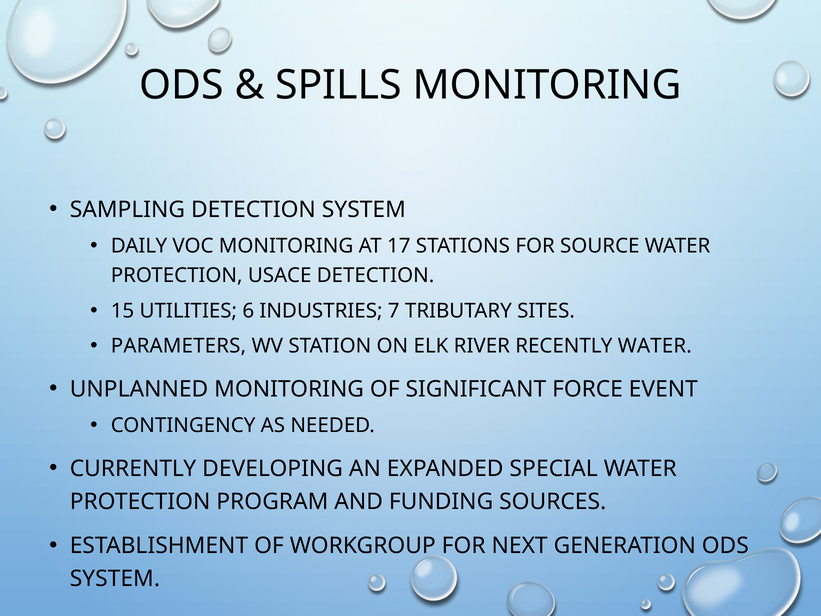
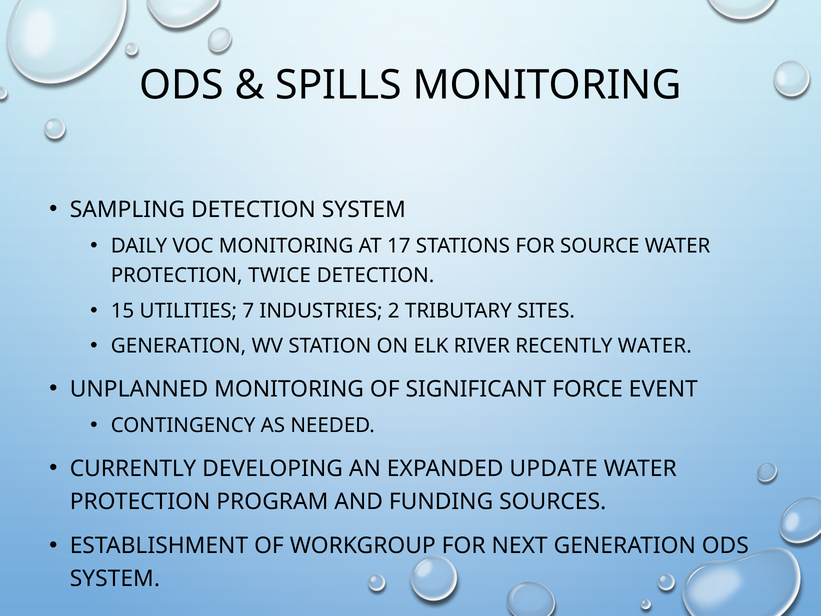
USACE: USACE -> TWICE (280, 276)
6: 6 -> 7 (248, 311)
7: 7 -> 2 (394, 311)
PARAMETERS: PARAMETERS -> GENERATION (179, 346)
SPECIAL: SPECIAL -> UPDATE (554, 469)
